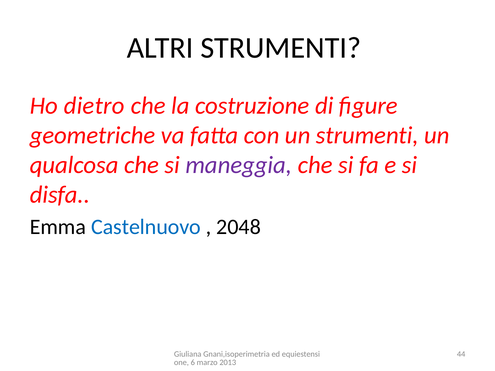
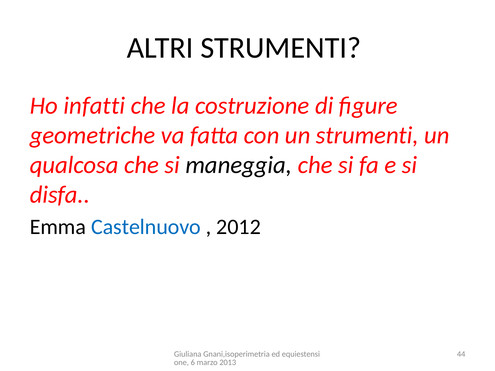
dietro: dietro -> infatti (94, 106)
maneggia colour: purple -> black (239, 165)
2048: 2048 -> 2012 (239, 227)
